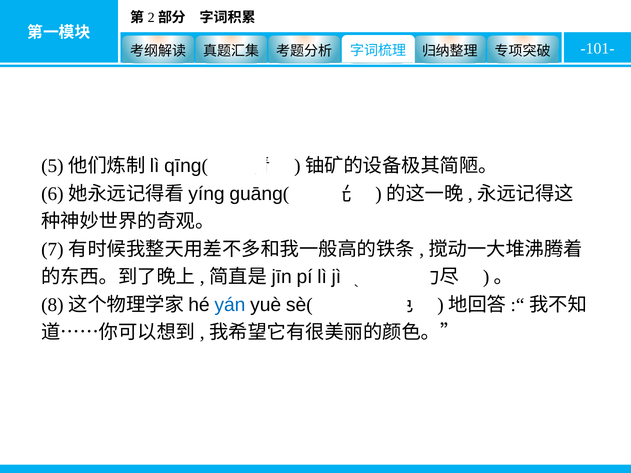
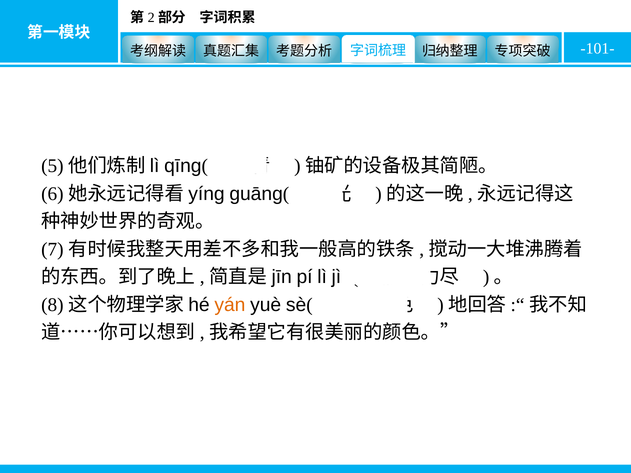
yán colour: blue -> orange (230, 305)
